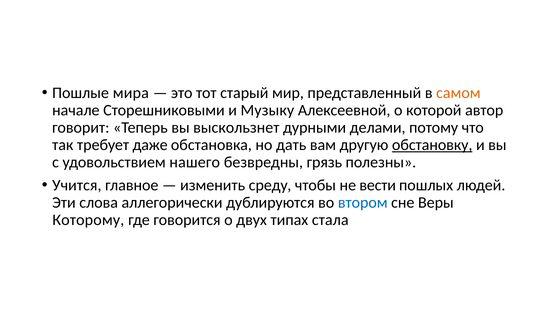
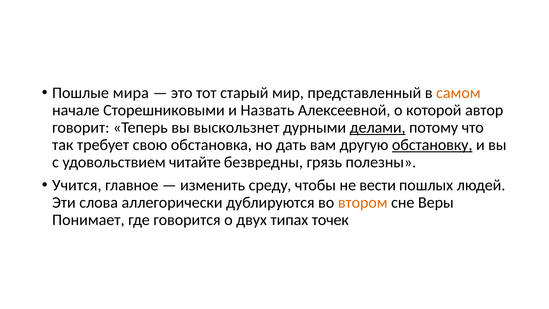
Музыку: Музыку -> Назвать (267, 110)
делами underline: none -> present (378, 127)
даже: даже -> свою (150, 145)
нашего: нашего -> читайте (195, 162)
втором colour: blue -> orange (363, 202)
Которому: Которому -> Понимает (88, 220)
стала: стала -> точек (330, 220)
